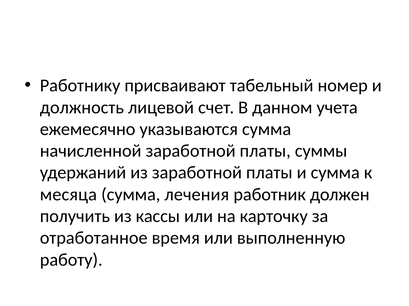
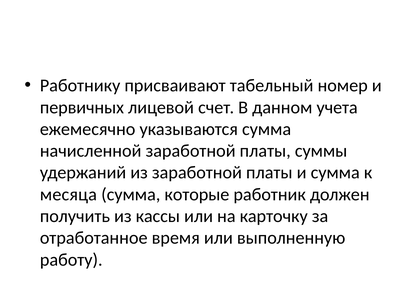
должность: должность -> первичных (82, 108)
лечения: лечения -> которые (197, 195)
